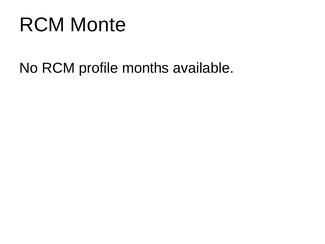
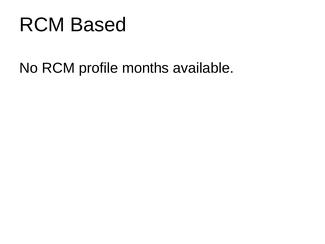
Monte: Monte -> Based (98, 25)
